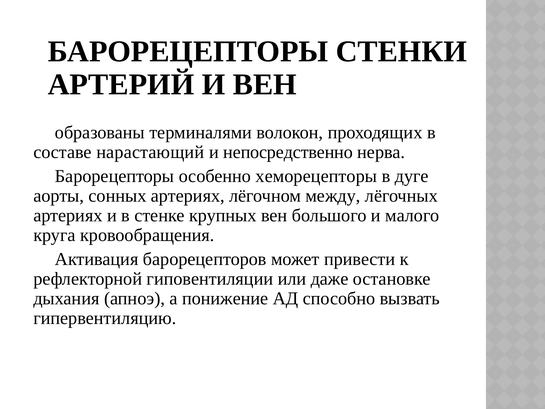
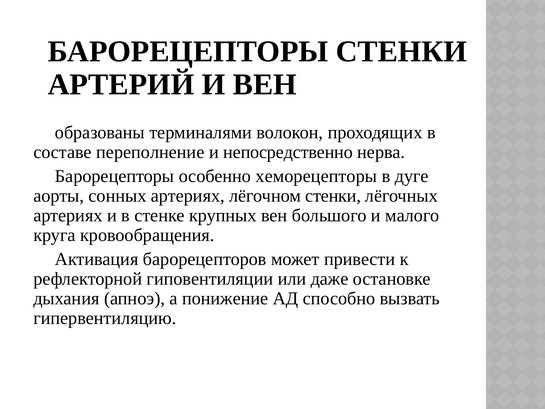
нарастающий: нарастающий -> переполнение (150, 152)
лёгочном между: между -> стенки (333, 196)
